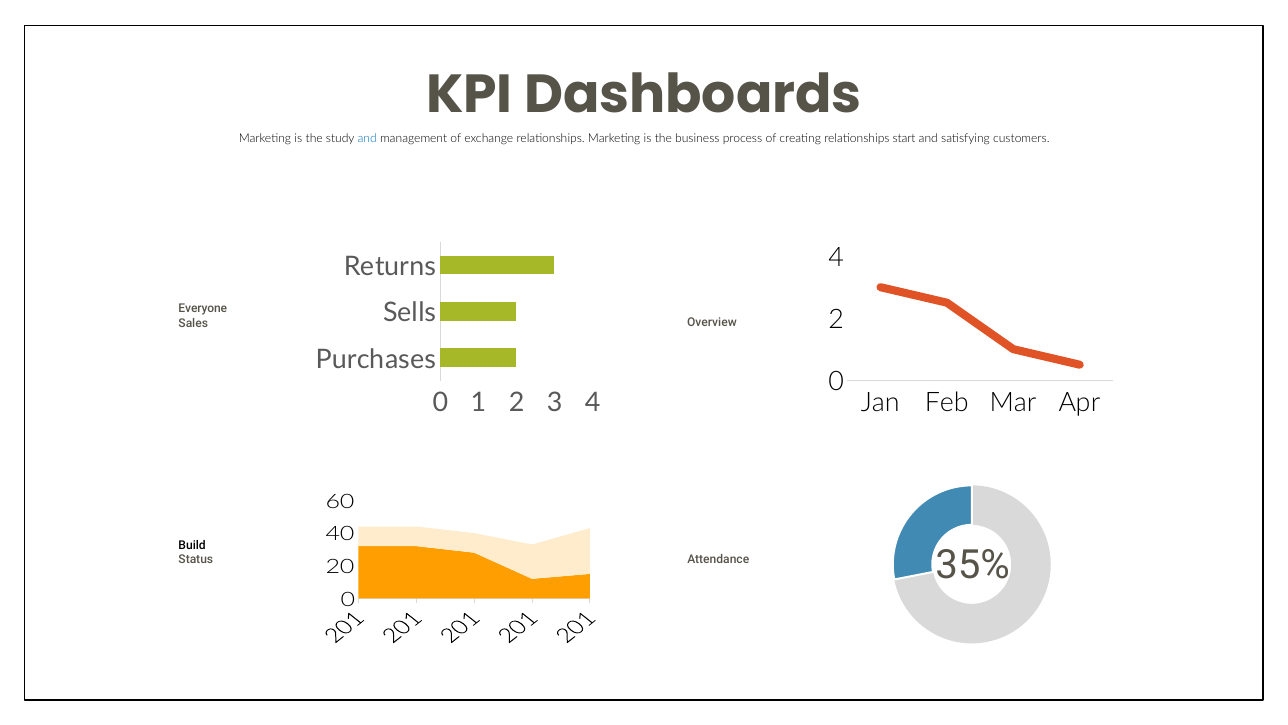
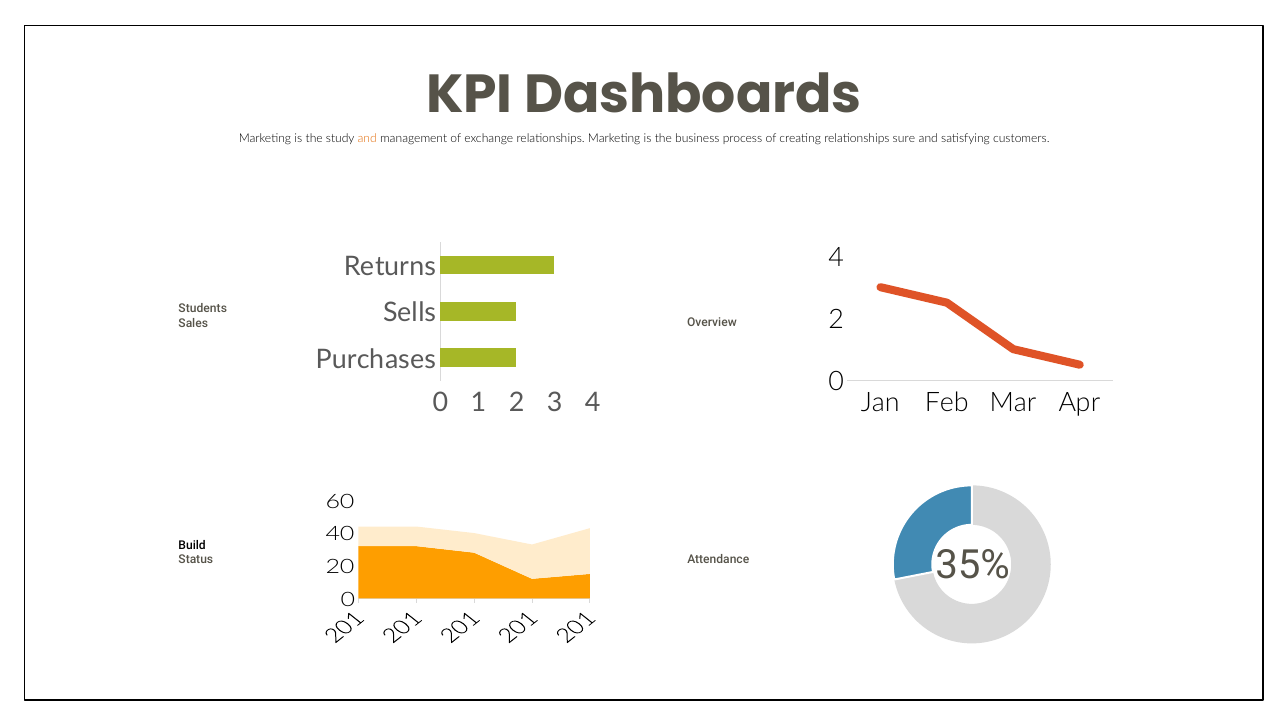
and colour: blue -> orange (367, 139)
start: start -> sure (904, 139)
Everyone: Everyone -> Students (203, 309)
